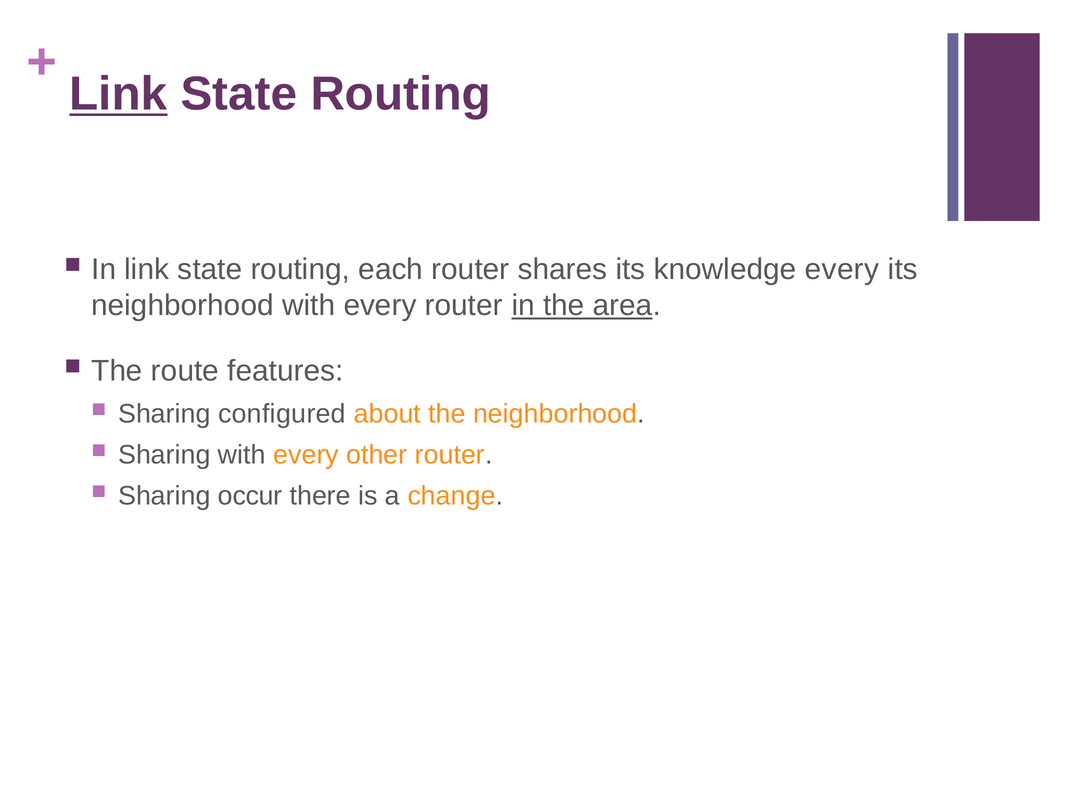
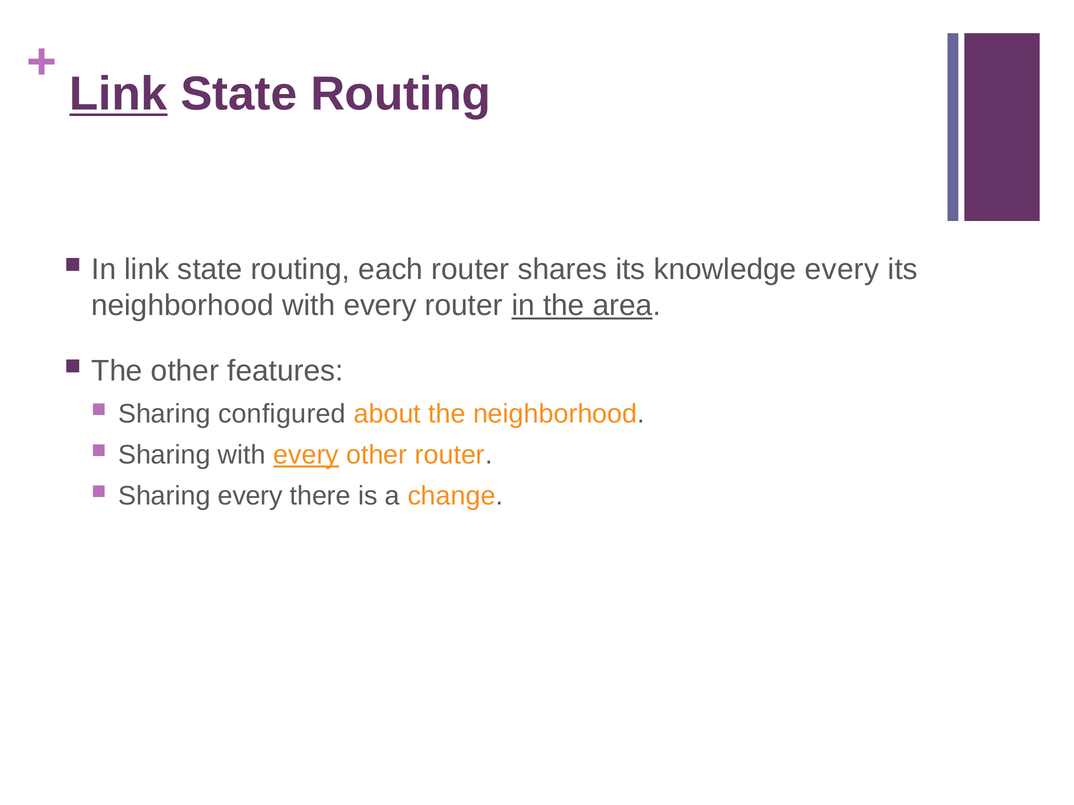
The route: route -> other (185, 371)
every underline: none -> present (306, 455)
Sharing occur: occur -> every (250, 496)
